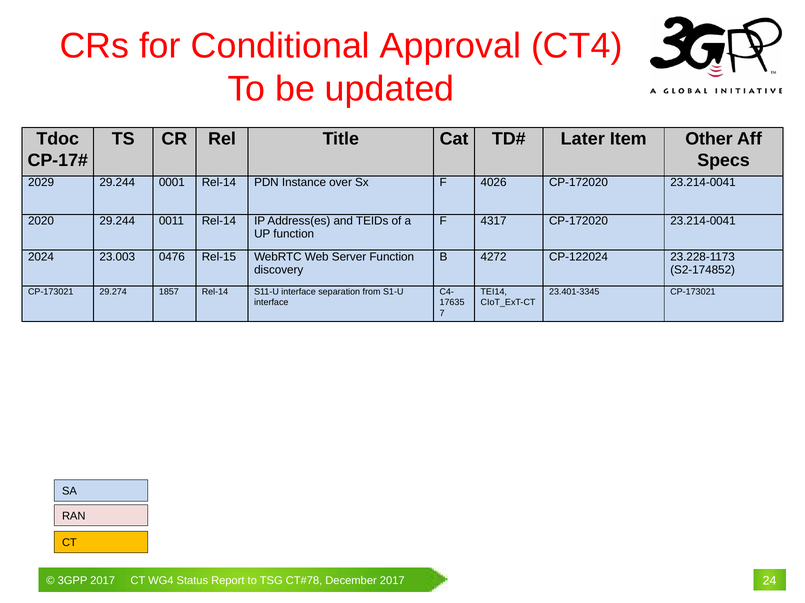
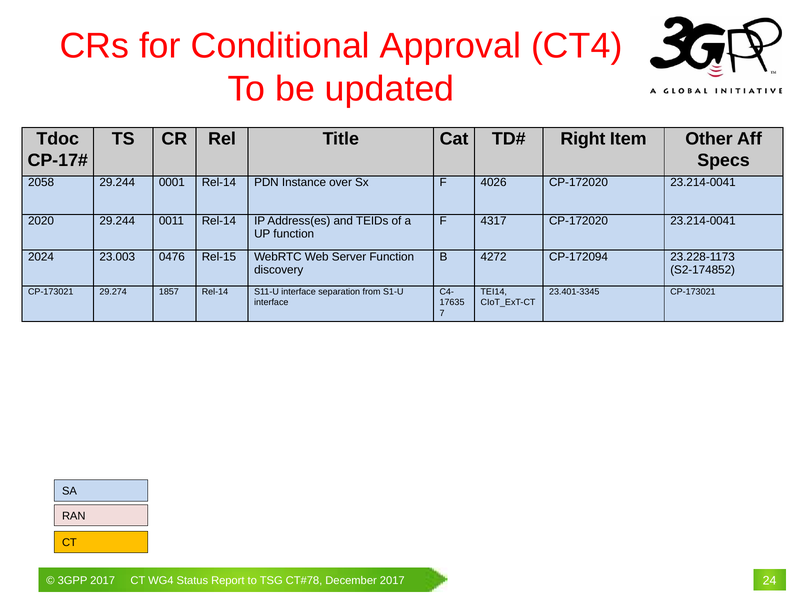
Later: Later -> Right (583, 139)
2029: 2029 -> 2058 (41, 183)
CP-122024: CP-122024 -> CP-172094 (579, 257)
